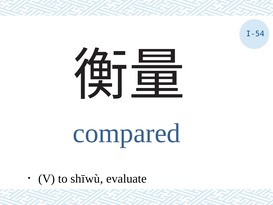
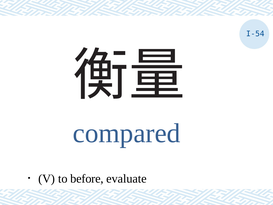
shīwù: shīwù -> before (87, 178)
